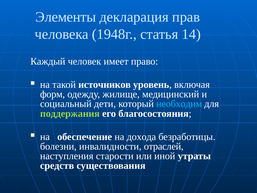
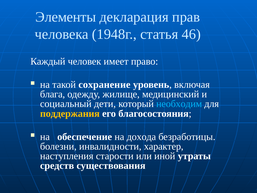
14: 14 -> 46 (191, 34)
источников: источников -> сохранение (104, 85)
форм: форм -> блага (53, 94)
поддержания colour: light green -> yellow (70, 113)
отраслей: отраслей -> характер (164, 146)
